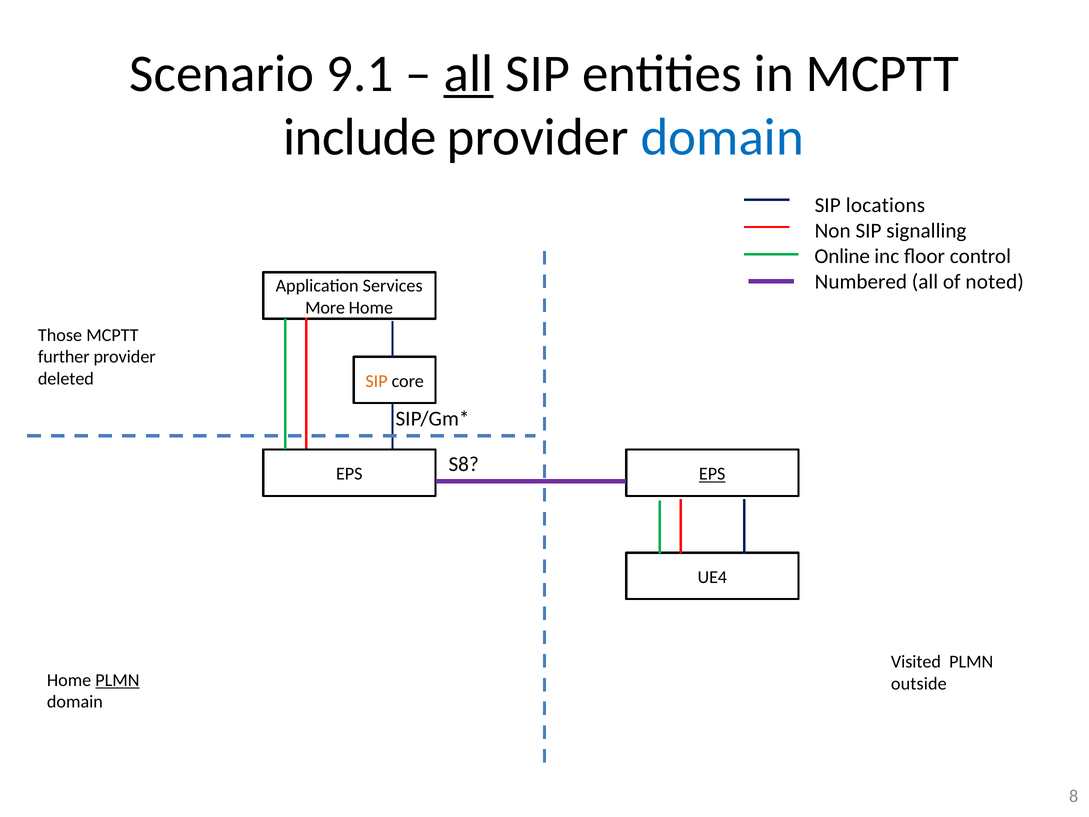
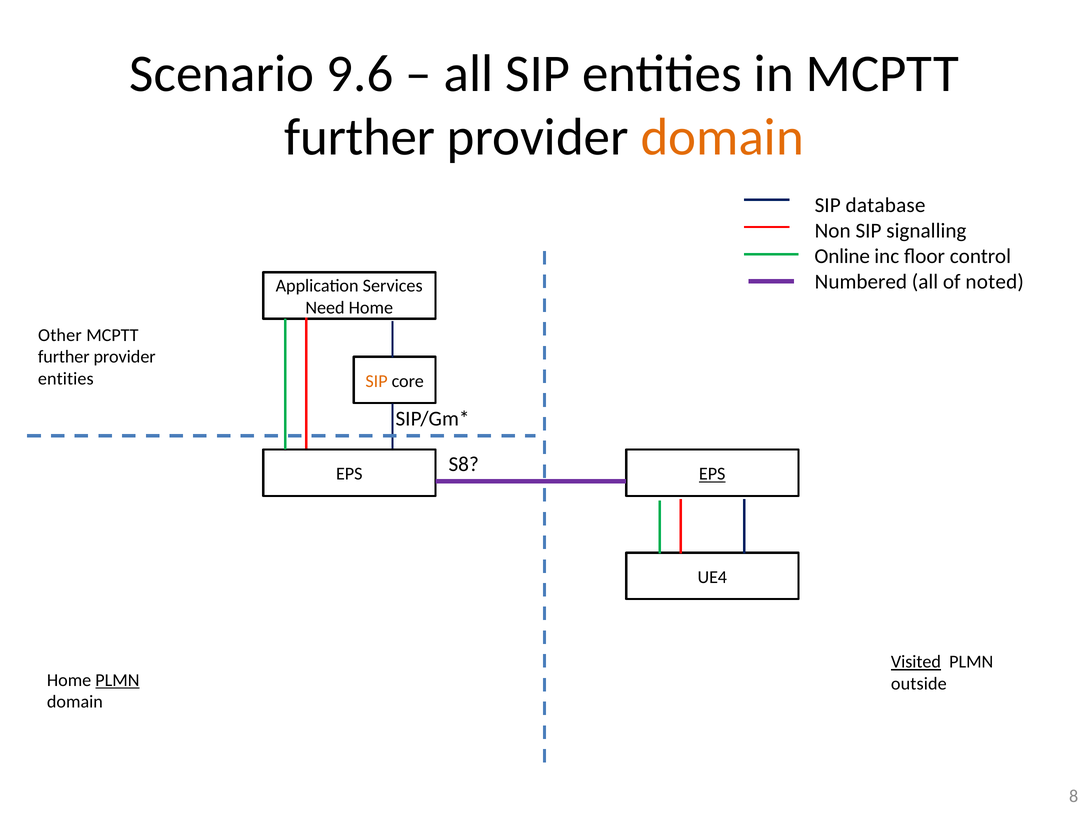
9.1: 9.1 -> 9.6 (360, 74)
all underline: present -> none (468, 74)
include: include -> further (360, 137)
domain colour: blue -> orange (722, 137)
locations: locations -> database (886, 205)
More: More -> Need (325, 308)
Those: Those -> Other (60, 335)
deleted: deleted -> entities (66, 379)
Visited underline: none -> present (916, 662)
